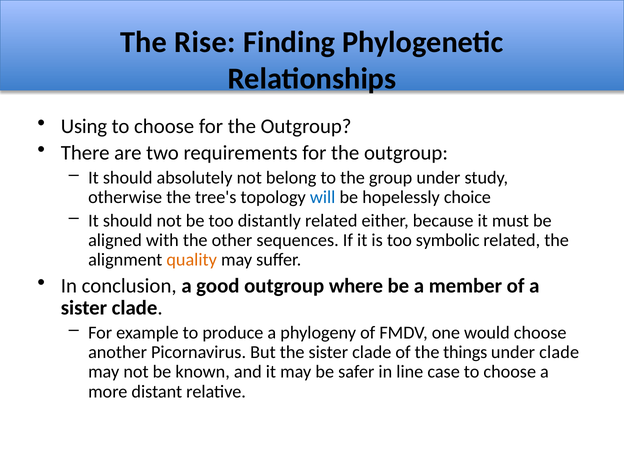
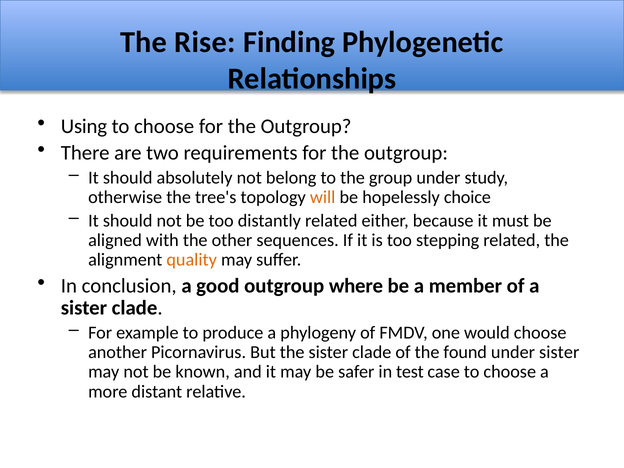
will colour: blue -> orange (323, 197)
symbolic: symbolic -> stepping (448, 240)
things: things -> found (465, 352)
under clade: clade -> sister (559, 352)
line: line -> test (410, 372)
